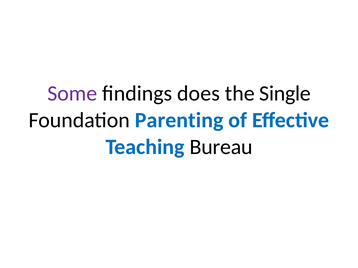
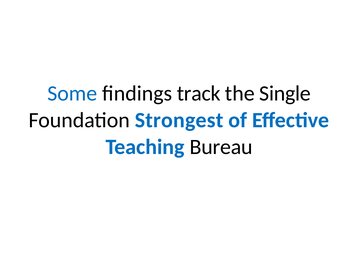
Some colour: purple -> blue (72, 94)
does: does -> track (199, 94)
Parenting: Parenting -> Strongest (179, 120)
